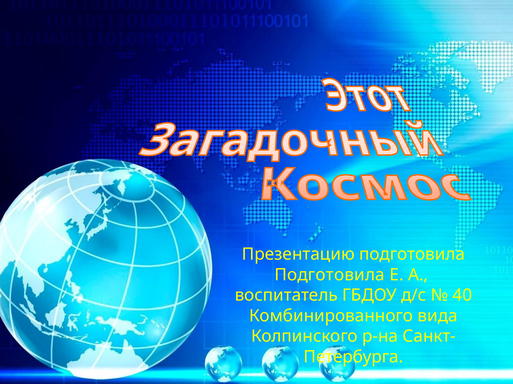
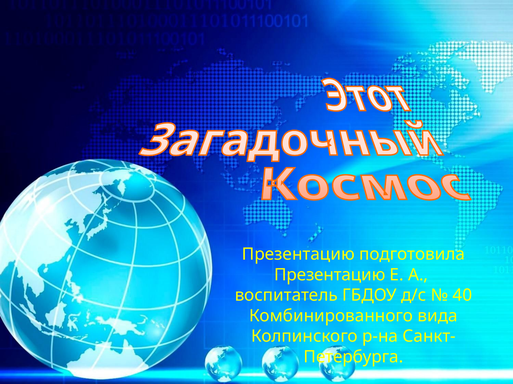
Подготовила: Подготовила -> Презентацию (330, 275)
